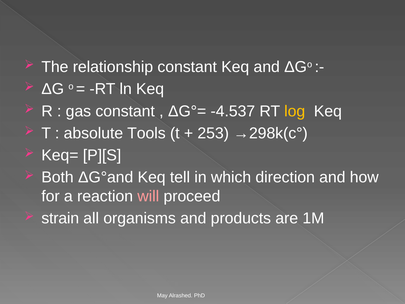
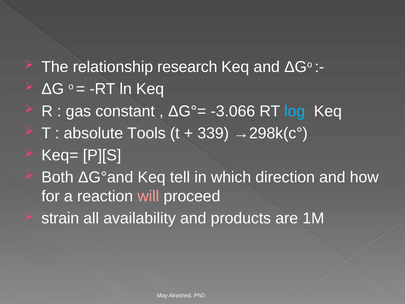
relationship constant: constant -> research (187, 67)
-4.537: -4.537 -> -3.066 (233, 111)
log colour: yellow -> light blue (295, 111)
253: 253 -> 339 (213, 133)
organisms: organisms -> availability (140, 218)
